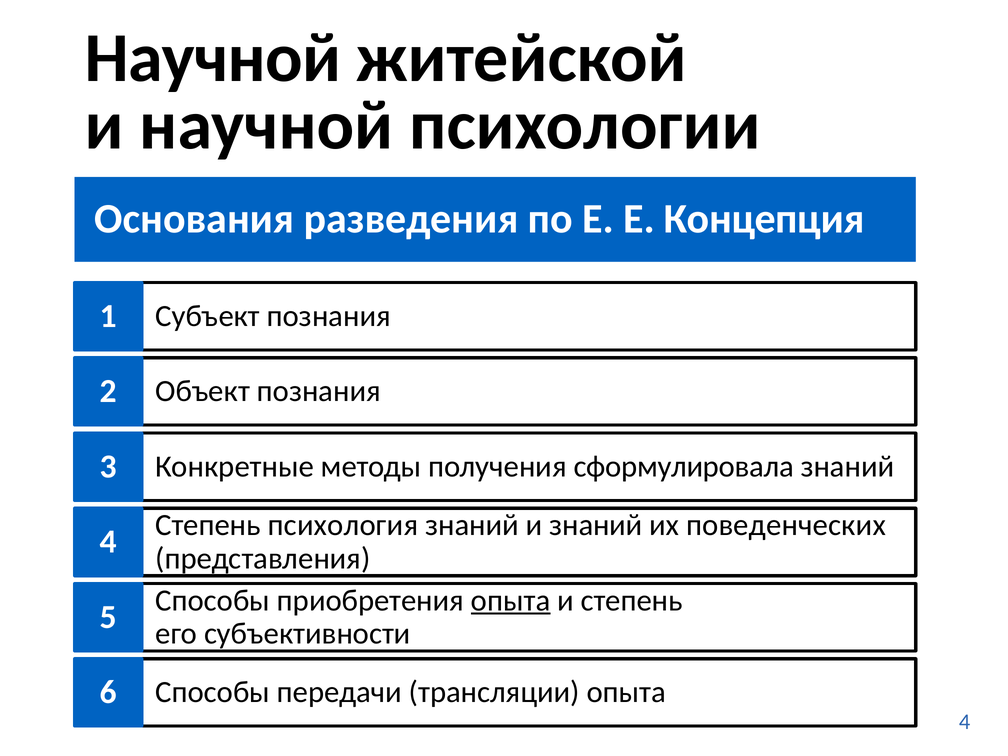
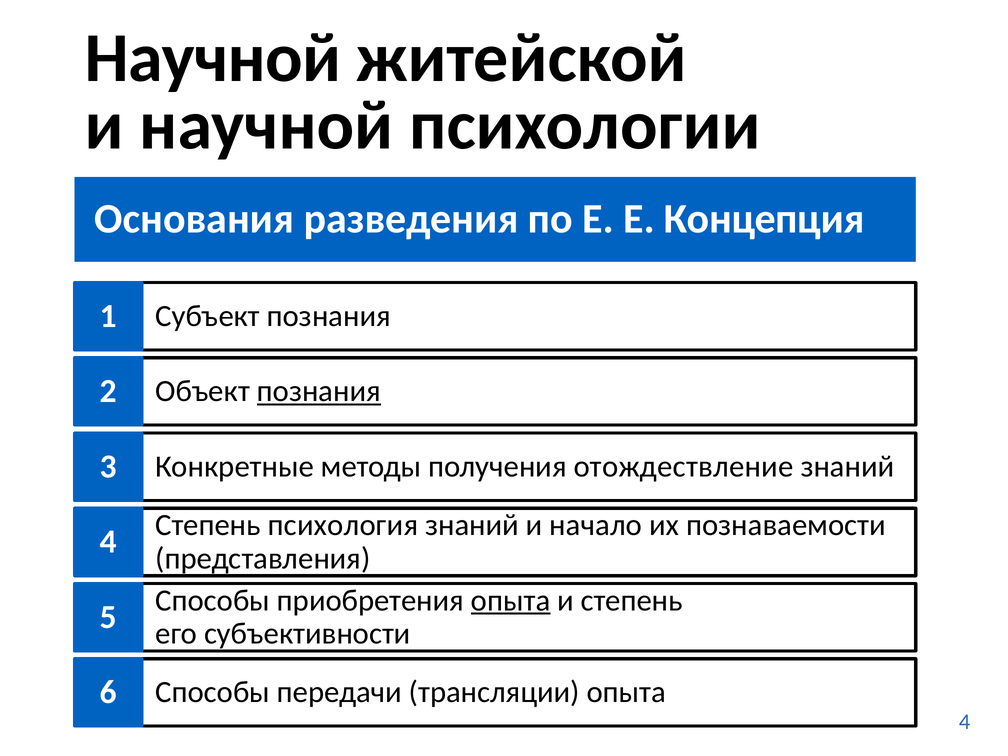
познания underline: none -> present (319, 391)
сформулировала: сформулировала -> отождествление (683, 467)
и знаний: знаний -> начало (596, 525)
поведенческих: поведенческих -> познаваемости (786, 525)
